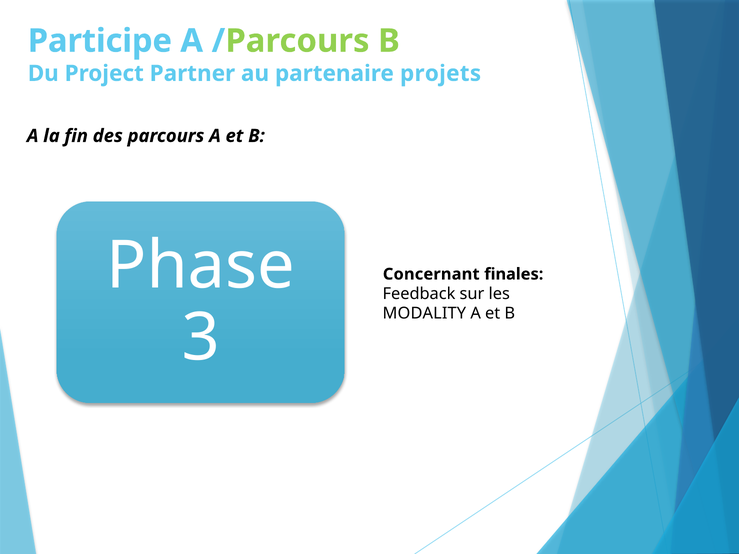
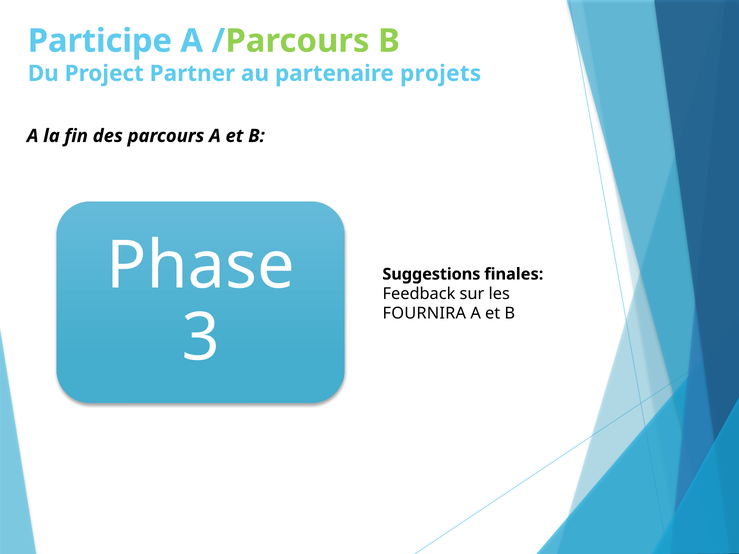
Concernant: Concernant -> Suggestions (431, 274)
MODALITY: MODALITY -> FOURNIRA (424, 314)
